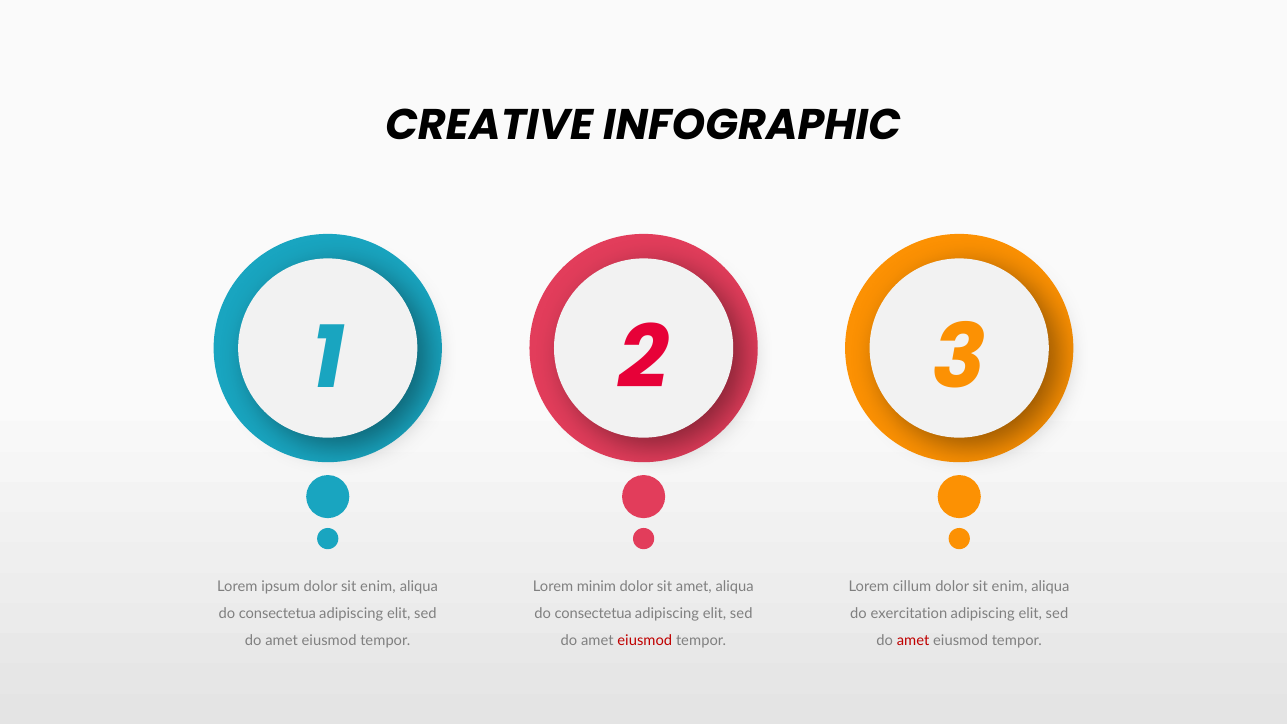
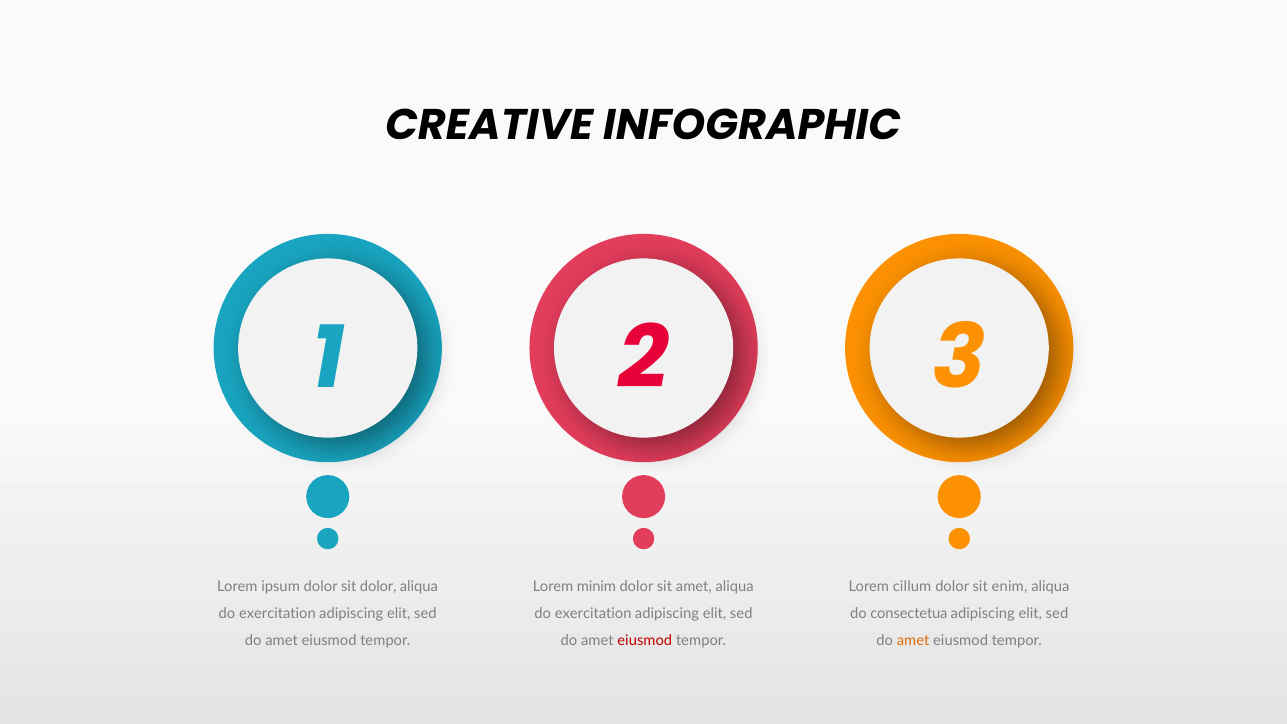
ipsum dolor sit enim: enim -> dolor (378, 587)
consectetua: consectetua -> exercitation (277, 614)
consectetua: consectetua -> exercitation (593, 614)
exercitation: exercitation -> consectetua (909, 614)
amet colour: red -> orange (913, 640)
